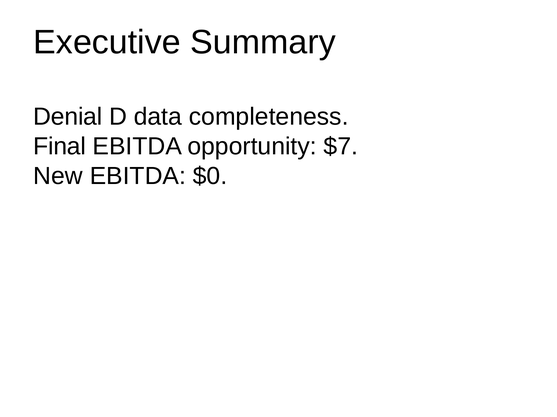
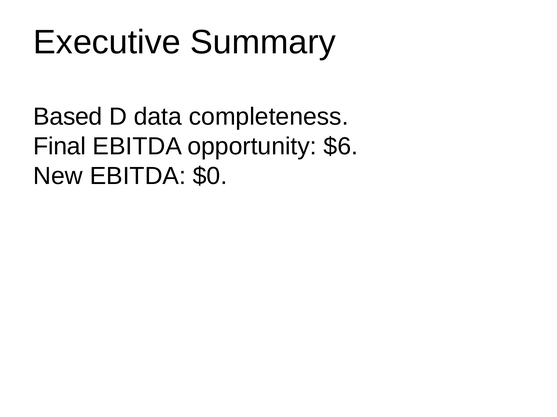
Denial: Denial -> Based (68, 117)
$7: $7 -> $6 (341, 147)
